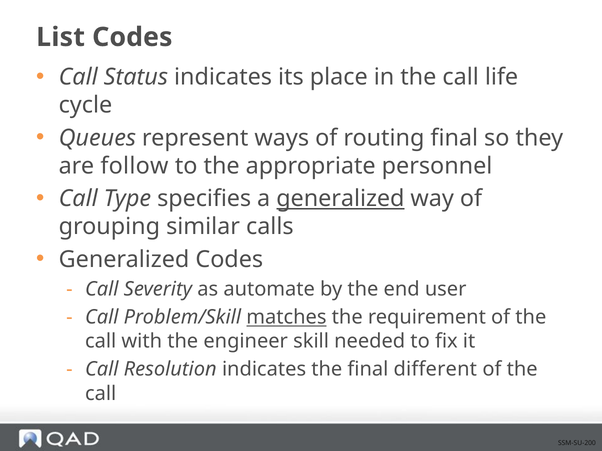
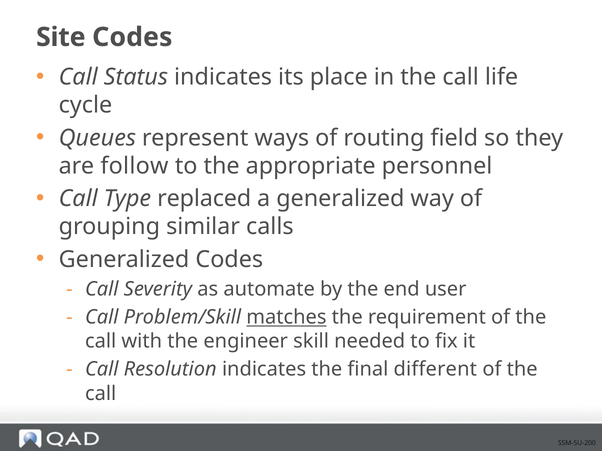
List: List -> Site (61, 37)
routing final: final -> field (454, 138)
specifies: specifies -> replaced (204, 199)
generalized underline: present -> none (340, 199)
